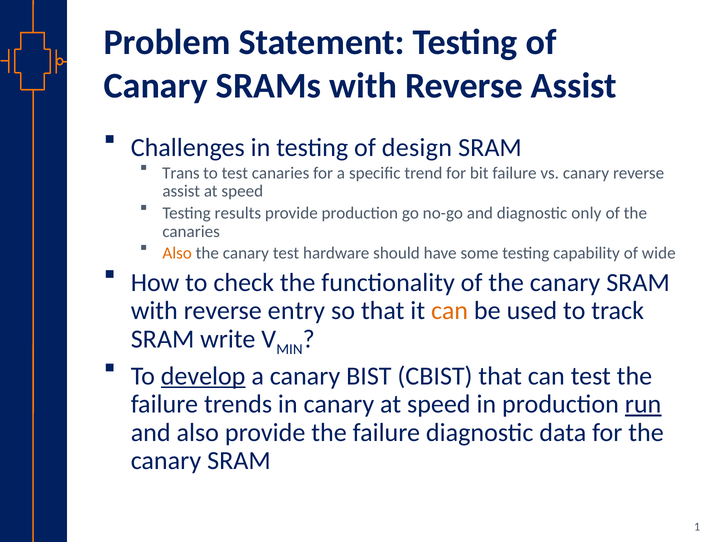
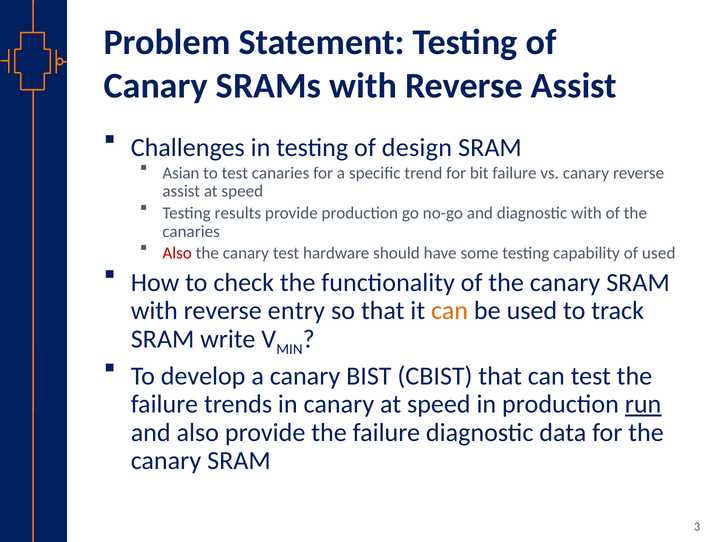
Trans: Trans -> Asian (181, 173)
diagnostic only: only -> with (586, 213)
Also colour: orange -> red (177, 253)
of wide: wide -> used (659, 253)
develop underline: present -> none (203, 376)
1: 1 -> 3 (697, 527)
